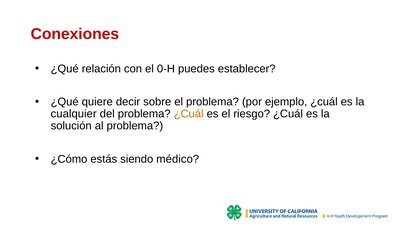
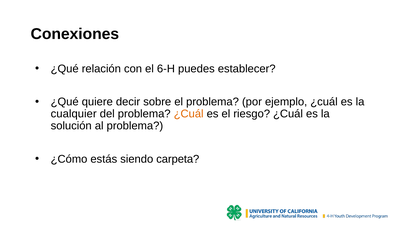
Conexiones colour: red -> black (75, 34)
0-H: 0-H -> 6-H (166, 69)
médico: médico -> carpeta (178, 159)
